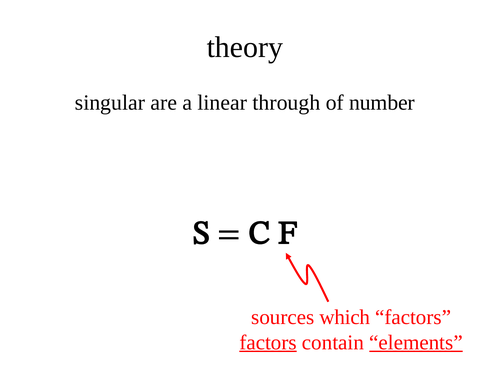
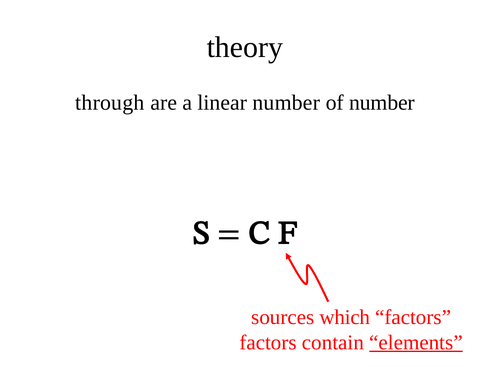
singular: singular -> through (110, 103)
linear through: through -> number (286, 103)
factors underline: present -> none (268, 343)
